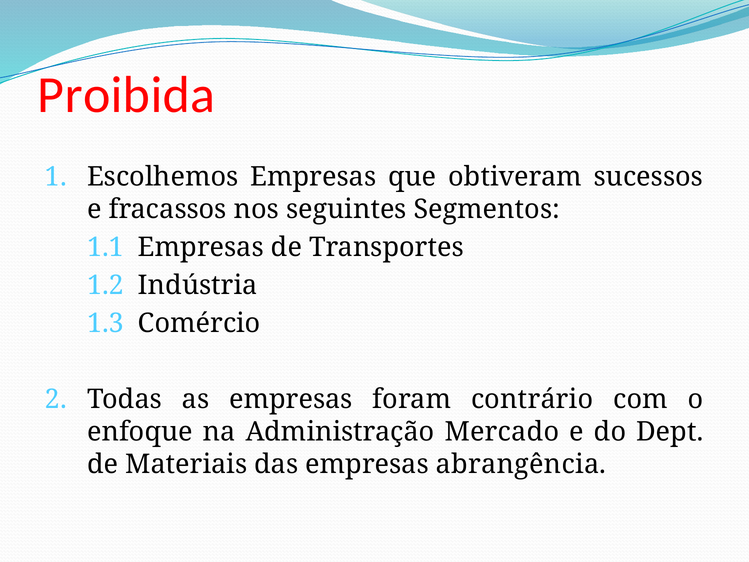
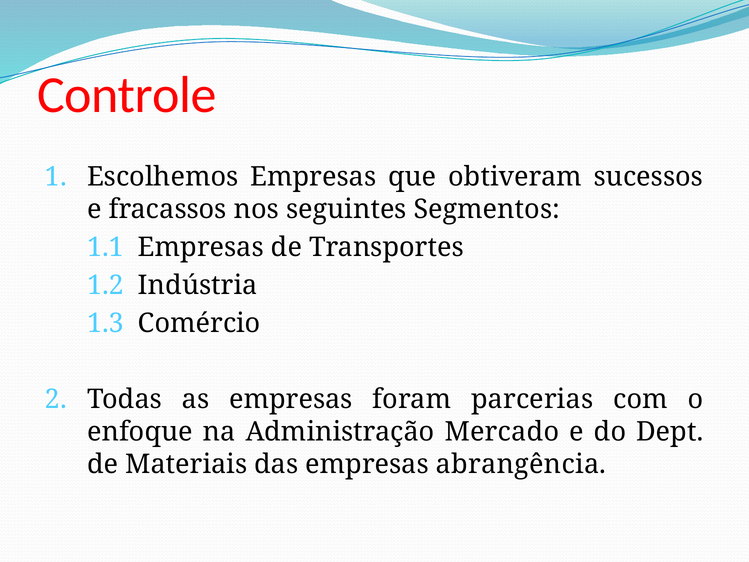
Proibida: Proibida -> Controle (127, 95)
contrário: contrário -> parcerias (532, 399)
